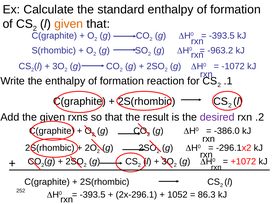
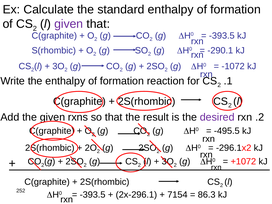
given colour: orange -> purple (69, 24)
-963.2: -963.2 -> -290.1 (220, 50)
-386.0: -386.0 -> -495.5 (227, 131)
1052: 1052 -> 7154 (177, 195)
